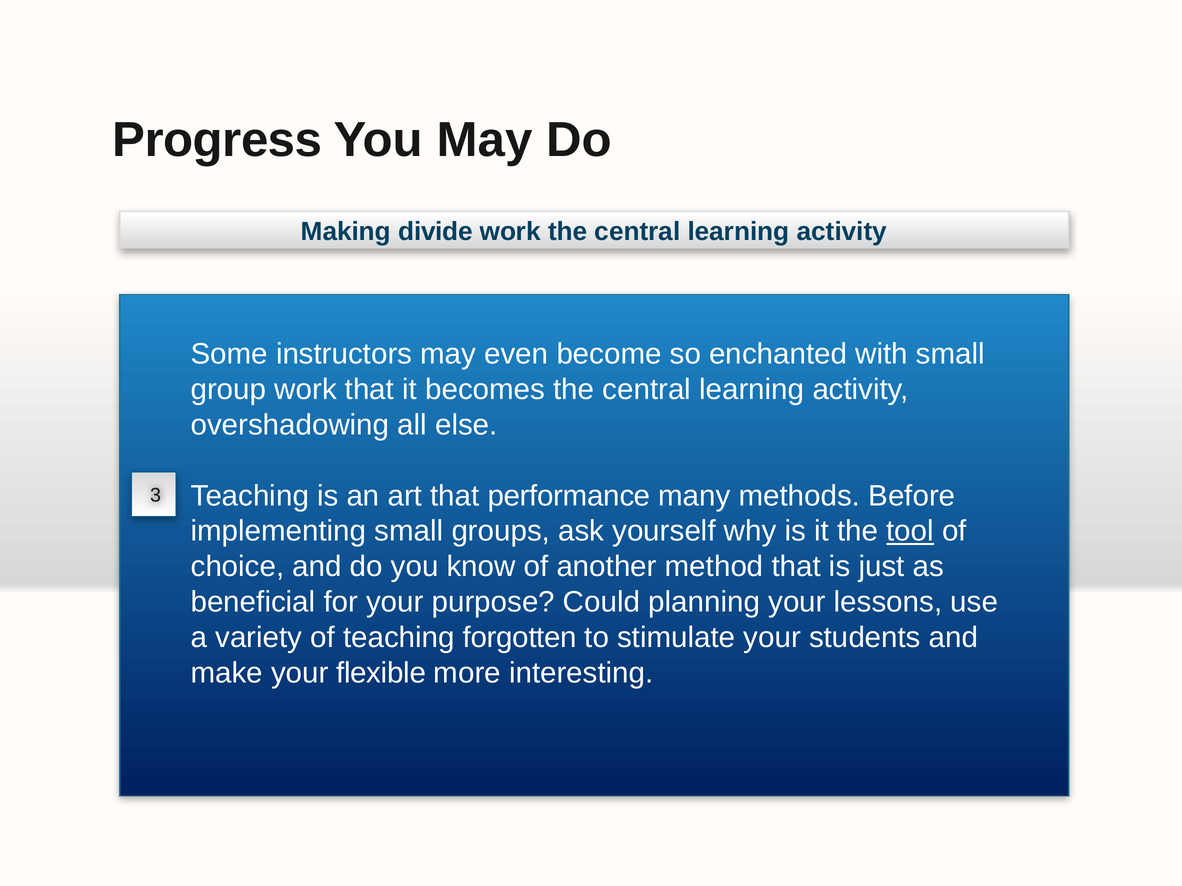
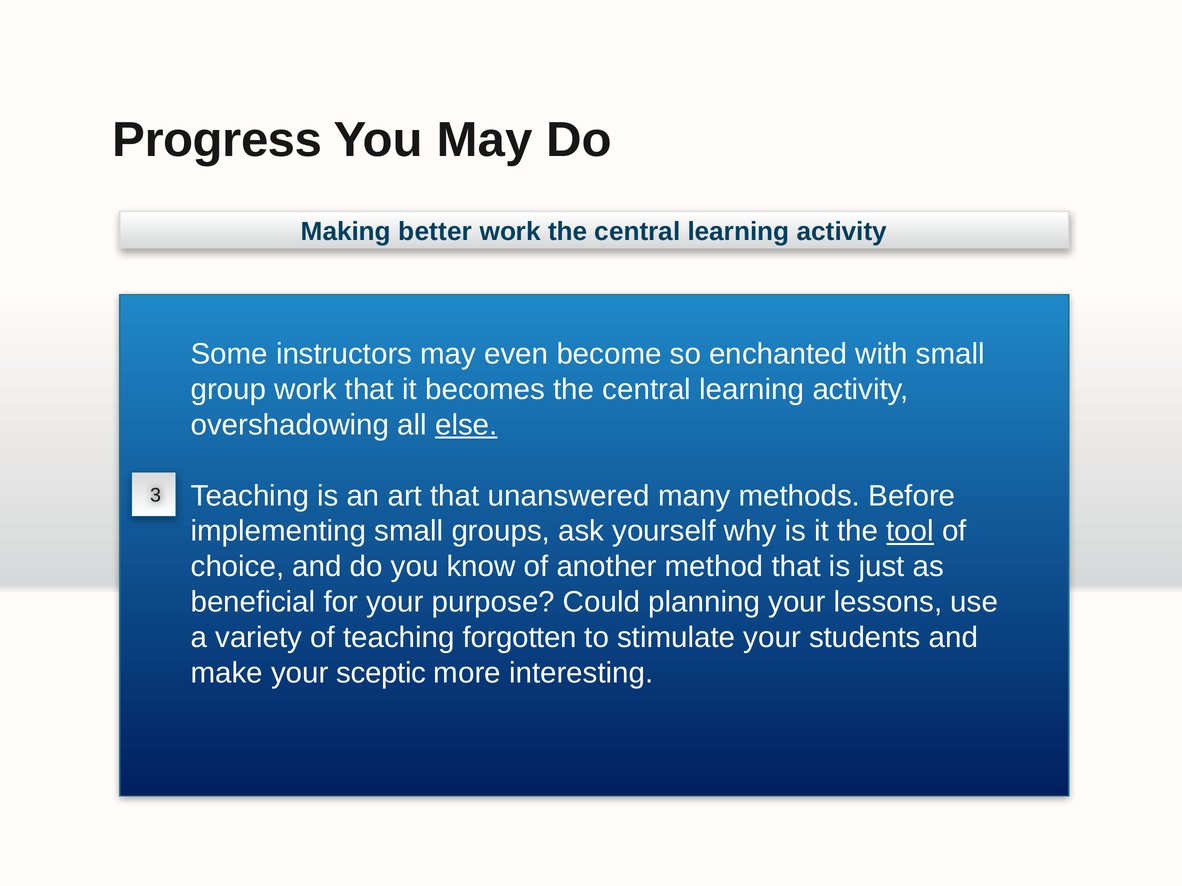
divide: divide -> better (435, 232)
else underline: none -> present (466, 425)
performance: performance -> unanswered (569, 496)
flexible: flexible -> sceptic (381, 673)
